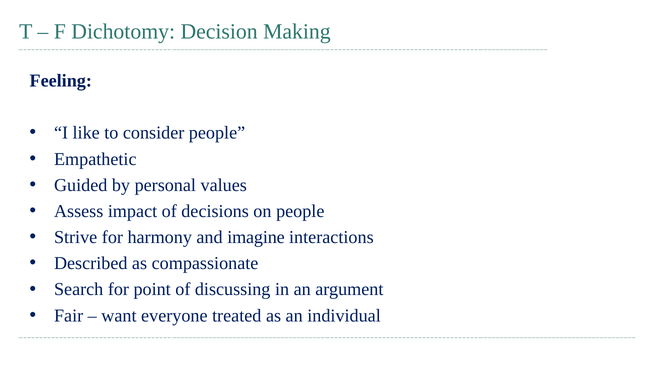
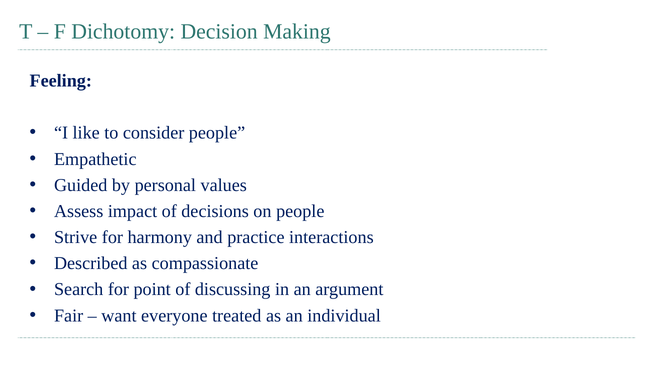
imagine: imagine -> practice (256, 237)
